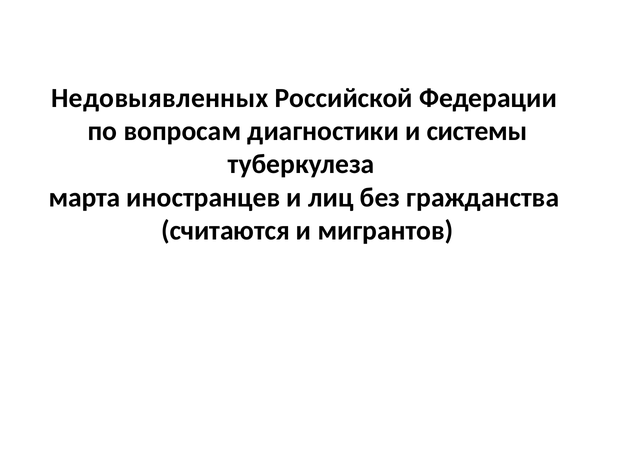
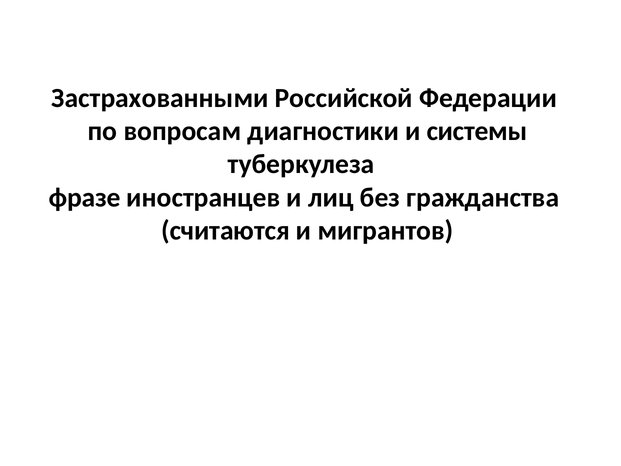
Недовыявленных: Недовыявленных -> Застрахованными (160, 98)
марта: марта -> фразе (85, 197)
